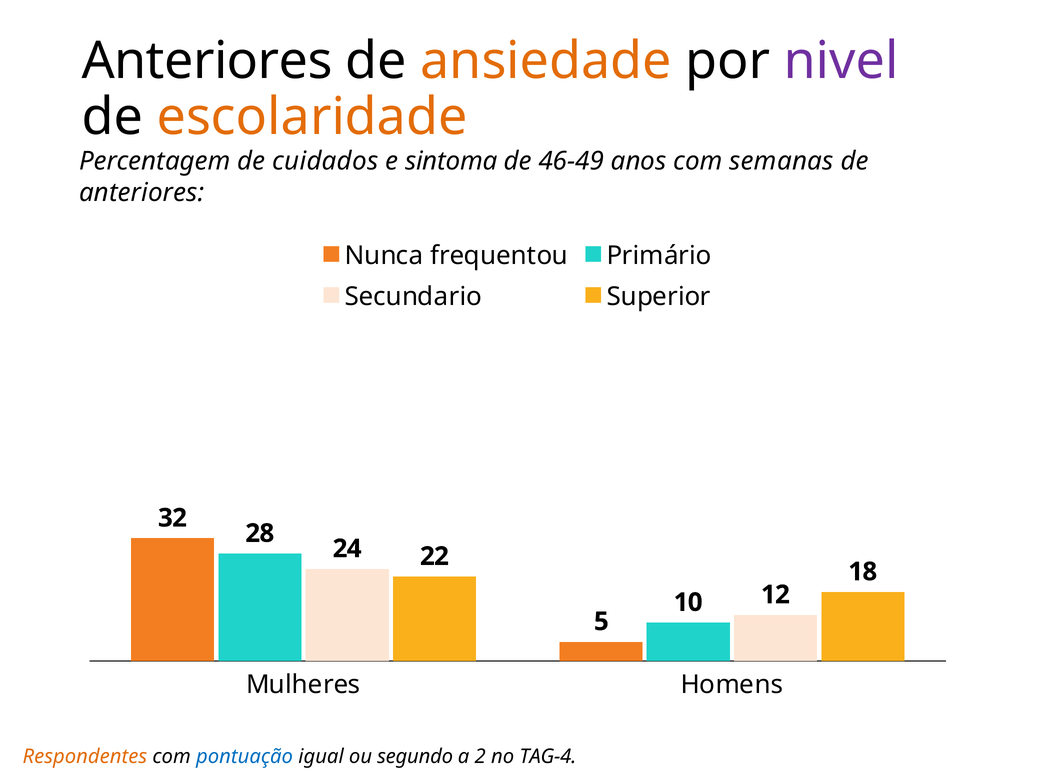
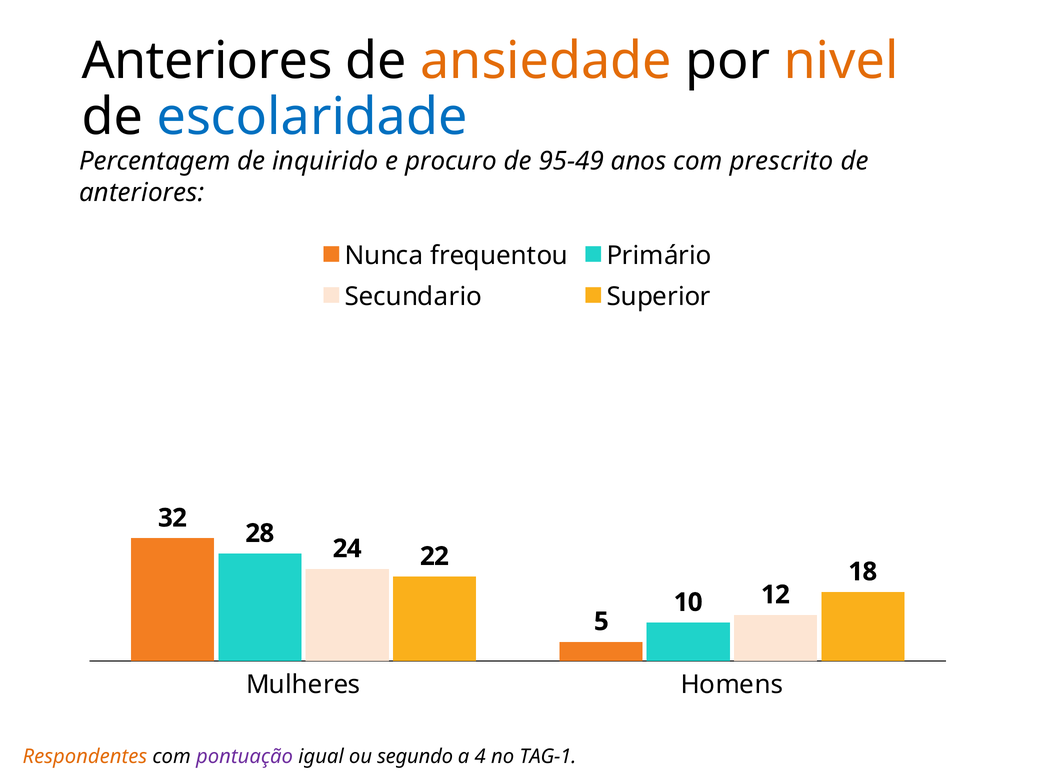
nivel colour: purple -> orange (841, 61)
escolaridade colour: orange -> blue (312, 117)
cuidados: cuidados -> inquirido (325, 161)
sintoma: sintoma -> procuro (451, 161)
46-49: 46-49 -> 95-49 (571, 161)
semanas: semanas -> prescrito (781, 161)
pontuação colour: blue -> purple (245, 756)
2: 2 -> 4 (480, 756)
TAG-4: TAG-4 -> TAG-1 (548, 756)
